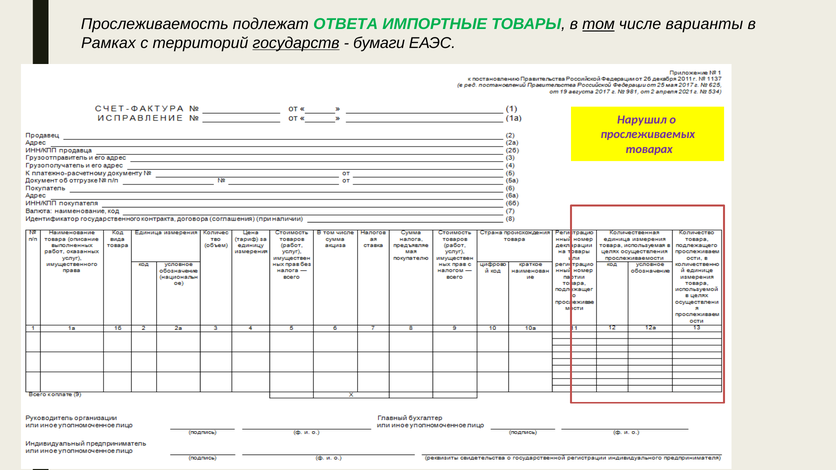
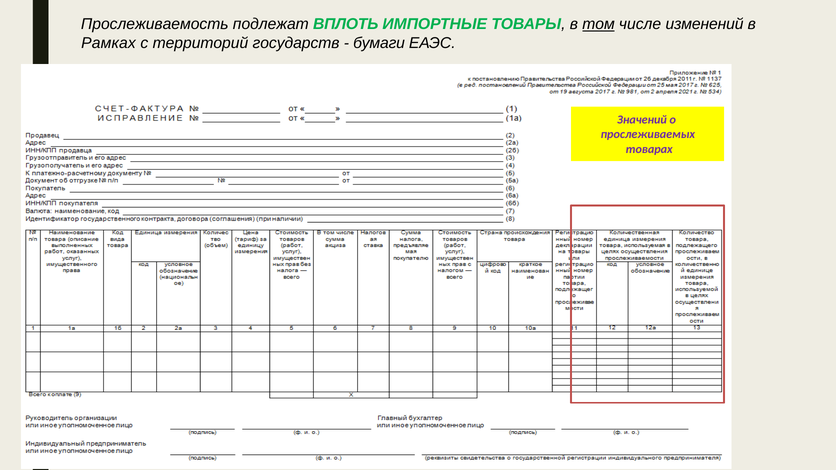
ОТВЕТА: ОТВЕТА -> ВПЛОТЬ (346, 24)
варианты: варианты -> изменений (705, 24)
государств underline: present -> none (296, 43)
Нарушил: Нарушил -> Значений (642, 120)
